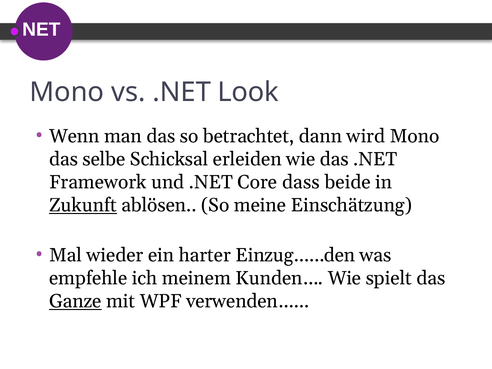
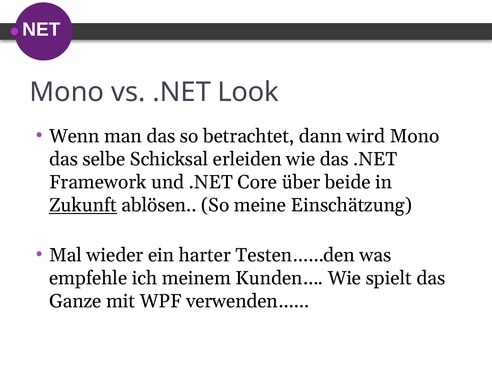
dass: dass -> über (301, 182)
Einzug……den: Einzug……den -> Testen……den (295, 255)
Ganze underline: present -> none (75, 301)
